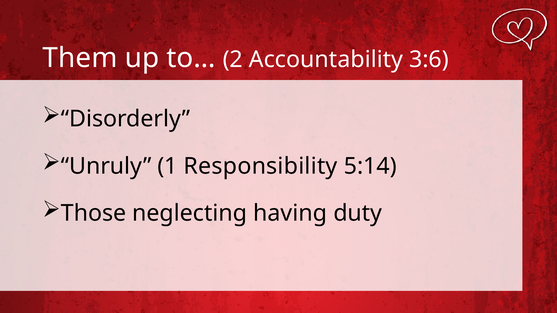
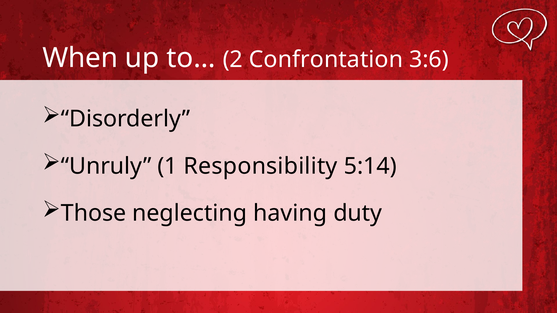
Them: Them -> When (80, 58)
Accountability: Accountability -> Confrontation (326, 59)
